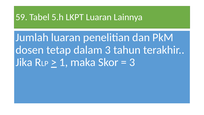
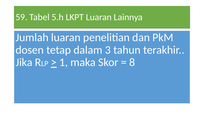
3: 3 -> 8 (132, 62)
